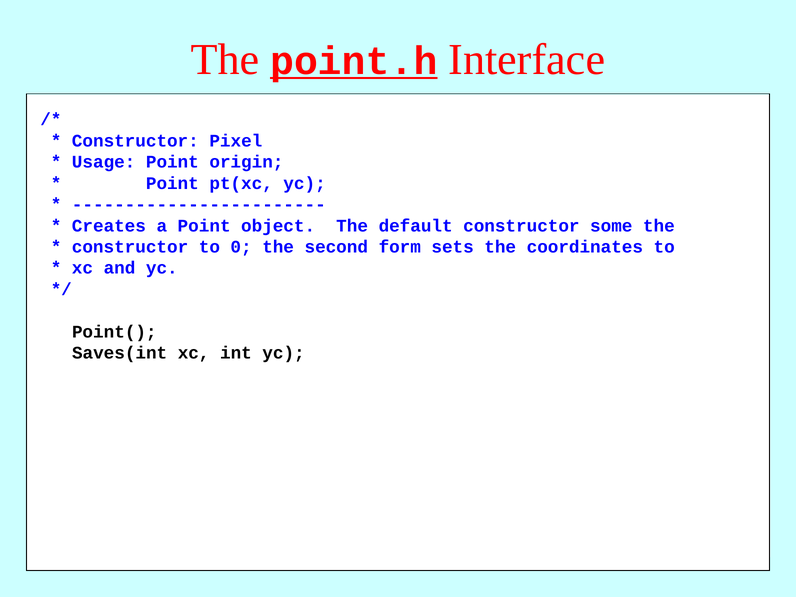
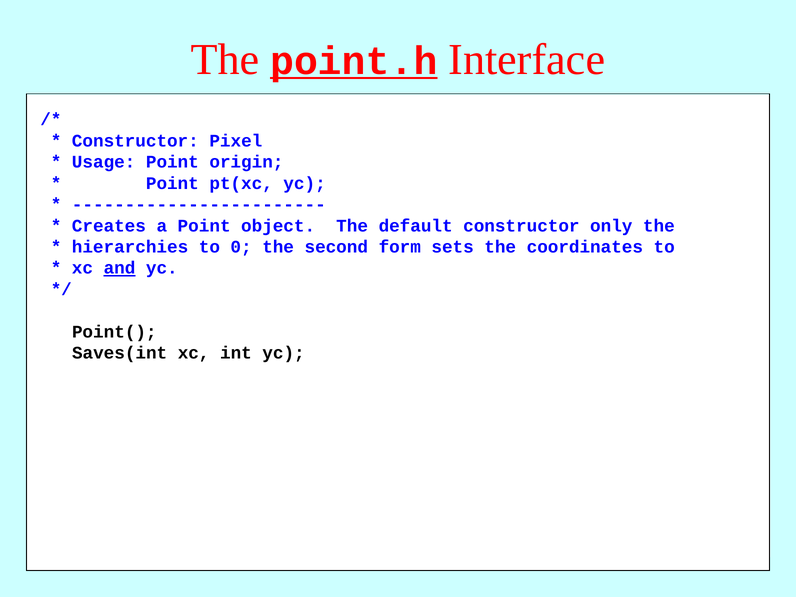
some: some -> only (611, 226)
constructor: constructor -> hierarchies (130, 247)
and underline: none -> present (119, 268)
